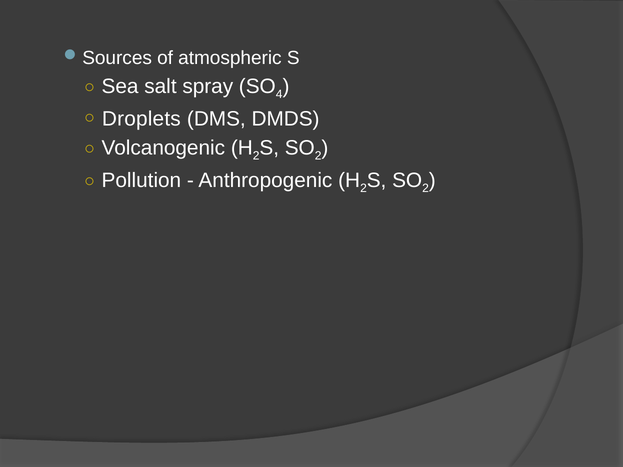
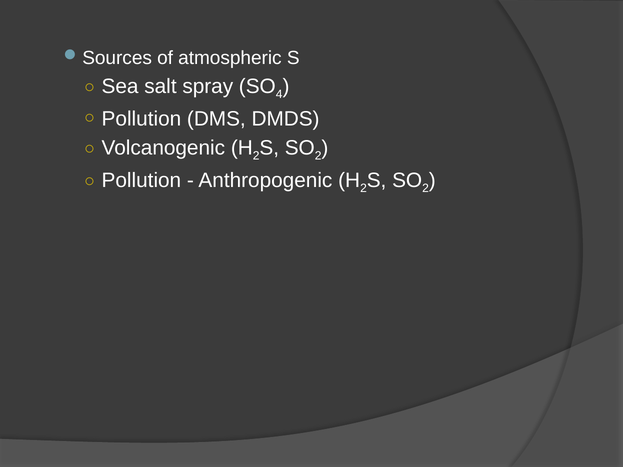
Droplets: Droplets -> Pollution (141, 119)
